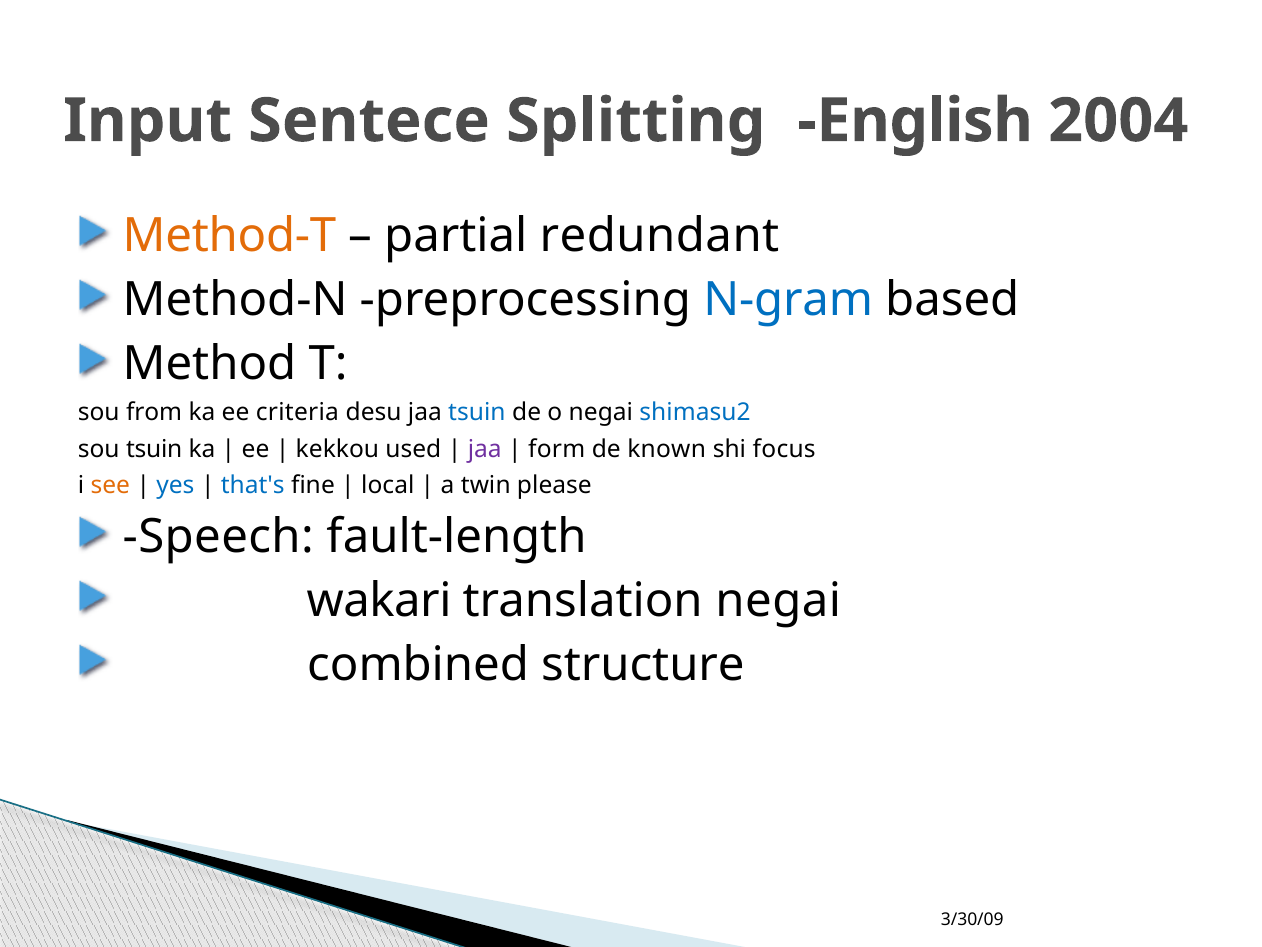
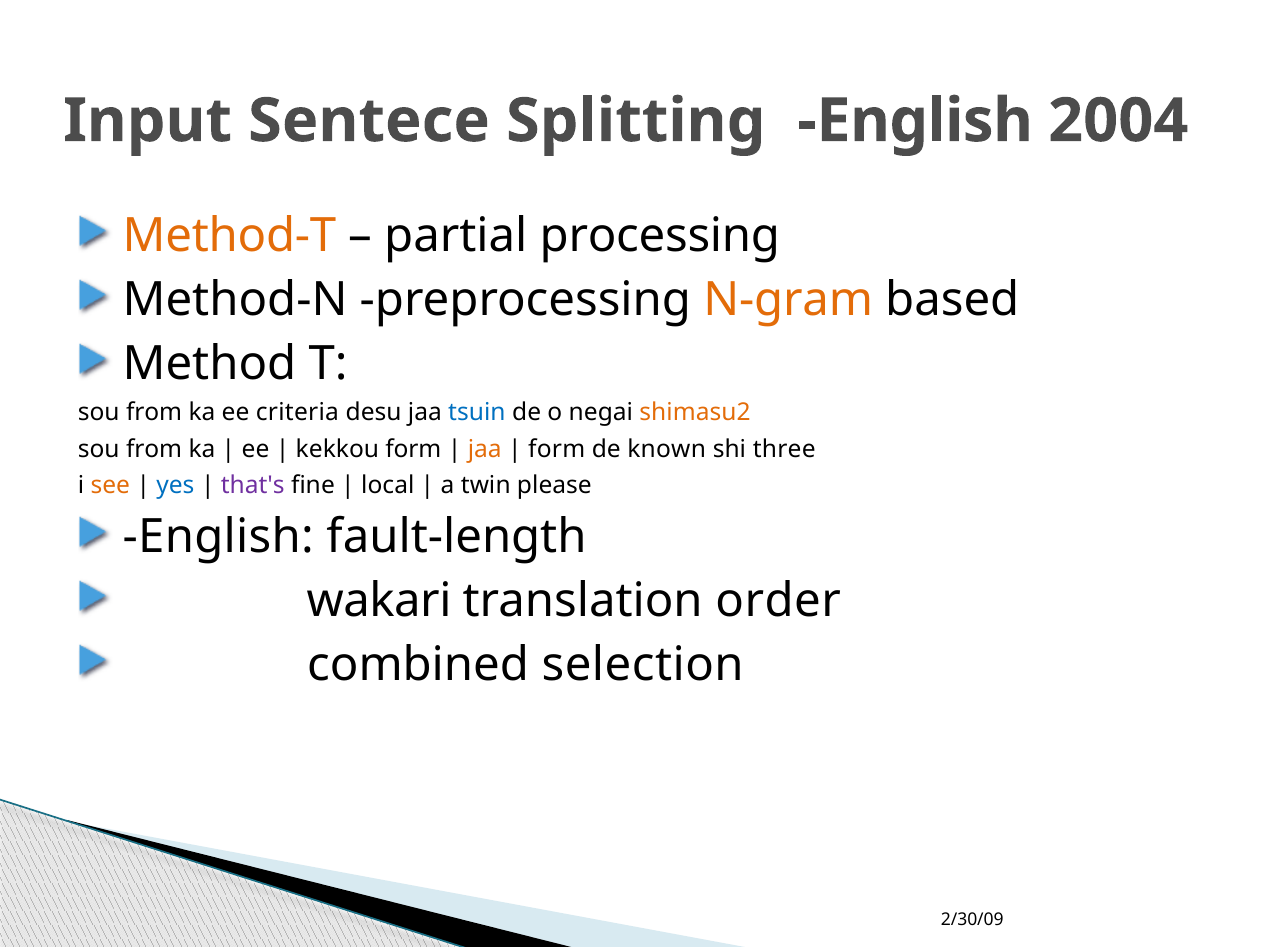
redundant: redundant -> processing (660, 236)
N-gram colour: blue -> orange (788, 300)
shimasu2 colour: blue -> orange (695, 412)
tsuin: tsuin -> from (154, 449)
kekkou used: used -> form (413, 449)
jaa colour: purple -> orange (485, 449)
focus: focus -> three (784, 449)
that's colour: blue -> purple (253, 485)
Speech: Speech -> English (218, 537)
translation negai: negai -> order (778, 601)
structure: structure -> selection (643, 665)
3/30/09: 3/30/09 -> 2/30/09 (972, 919)
